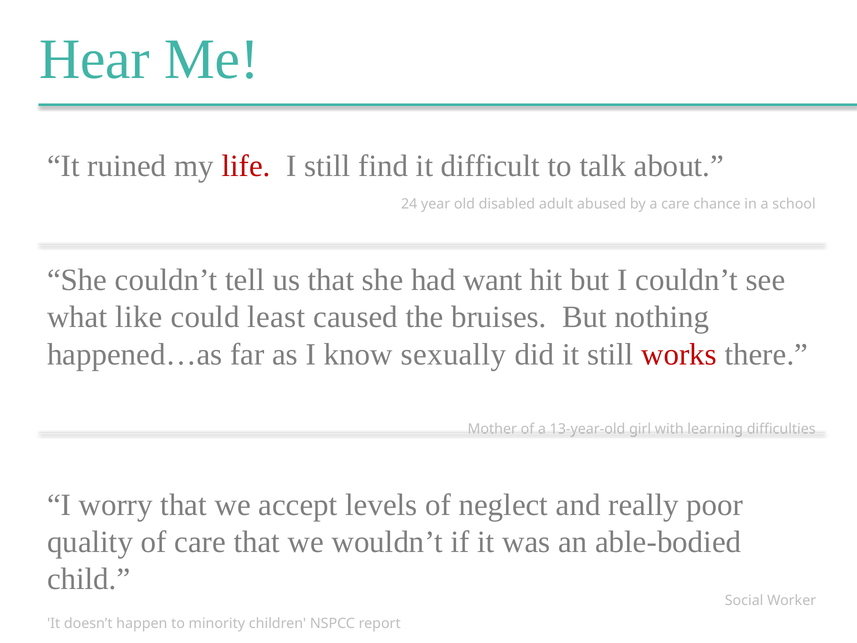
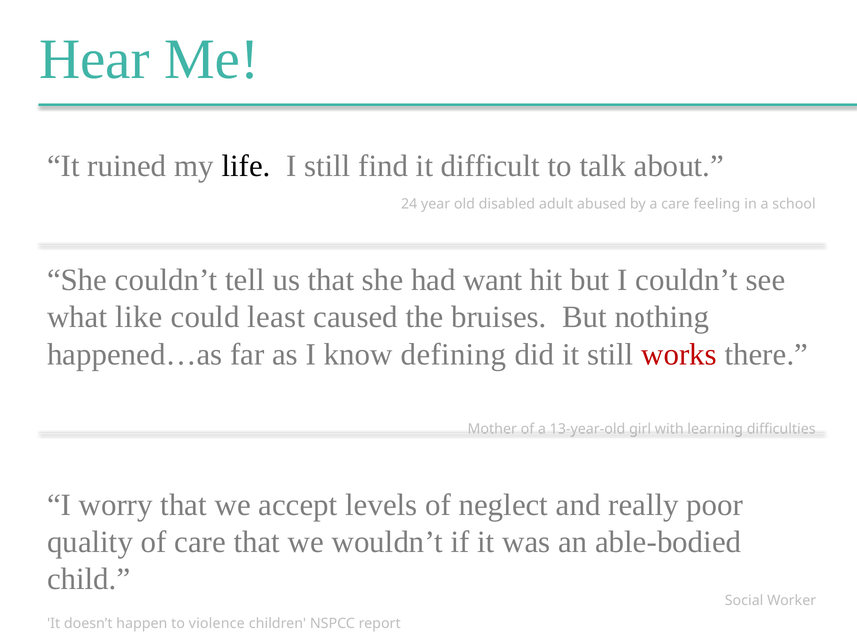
life colour: red -> black (246, 166)
chance: chance -> feeling (717, 204)
sexually: sexually -> defining (454, 354)
minority: minority -> violence (217, 623)
